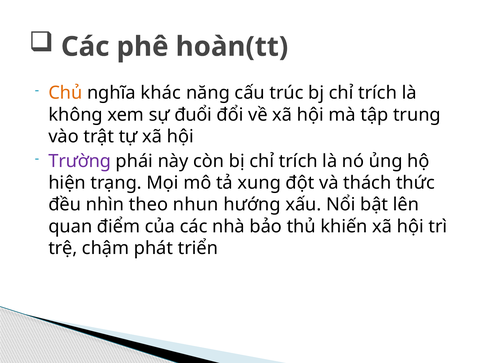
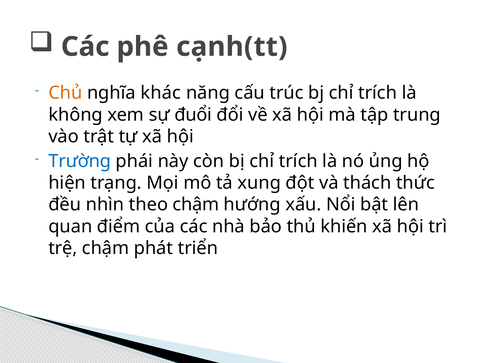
hoàn(tt: hoàn(tt -> cạnh(tt (232, 47)
Trường colour: purple -> blue (80, 161)
theo nhun: nhun -> chậm (196, 205)
